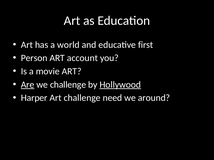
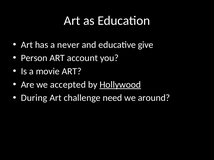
world: world -> never (68, 45)
first: first -> give (146, 45)
Are underline: present -> none (28, 85)
we challenge: challenge -> accepted (68, 85)
Harper: Harper -> During (34, 98)
